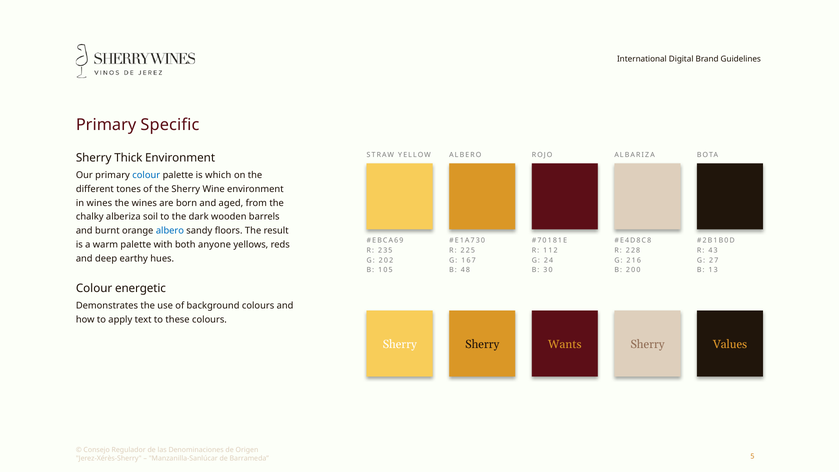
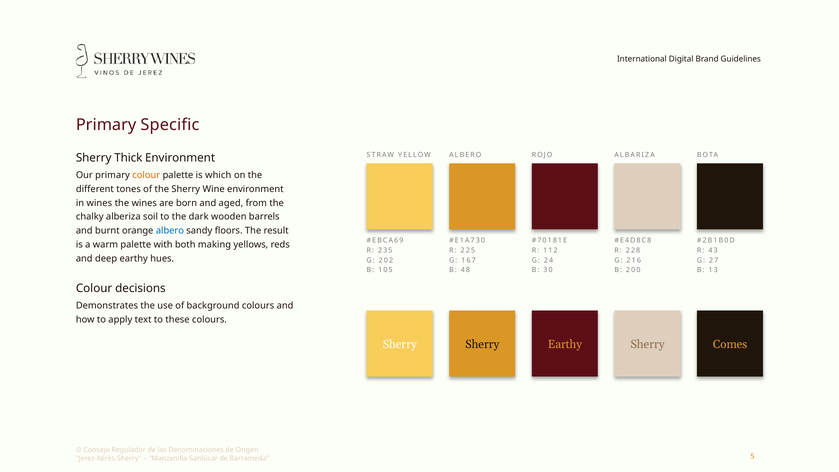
colour colour: blue -> orange (146, 175)
anyone: anyone -> making (215, 245)
energetic: energetic -> decisions (140, 288)
Sherry Wants: Wants -> Earthy (565, 344)
Values: Values -> Comes (730, 344)
